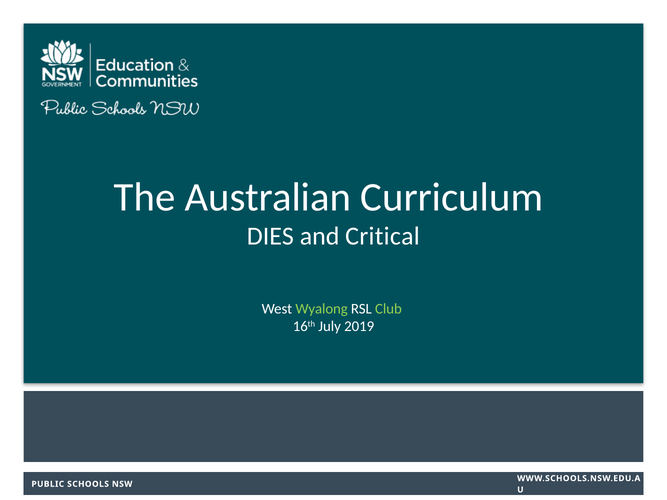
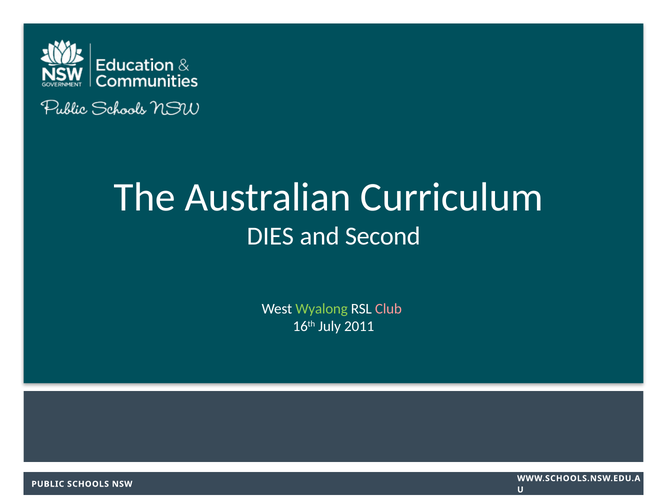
Critical: Critical -> Second (383, 236)
Club colour: light green -> pink (388, 309)
2019: 2019 -> 2011 (359, 327)
